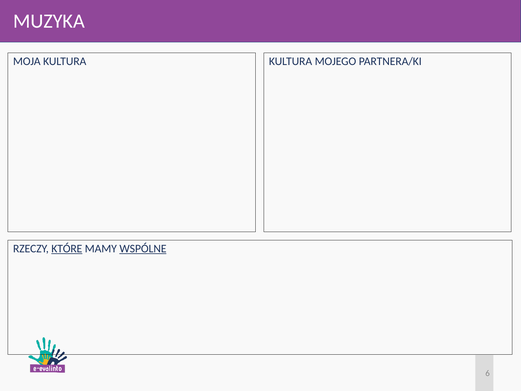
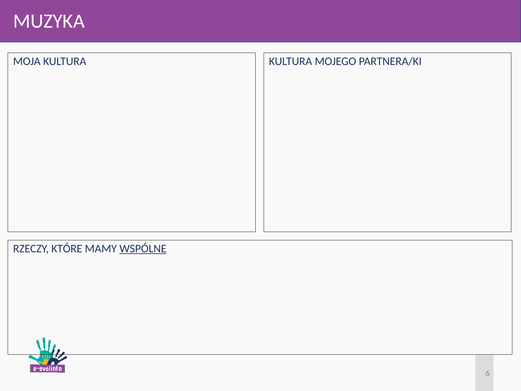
KTÓRE underline: present -> none (67, 249)
